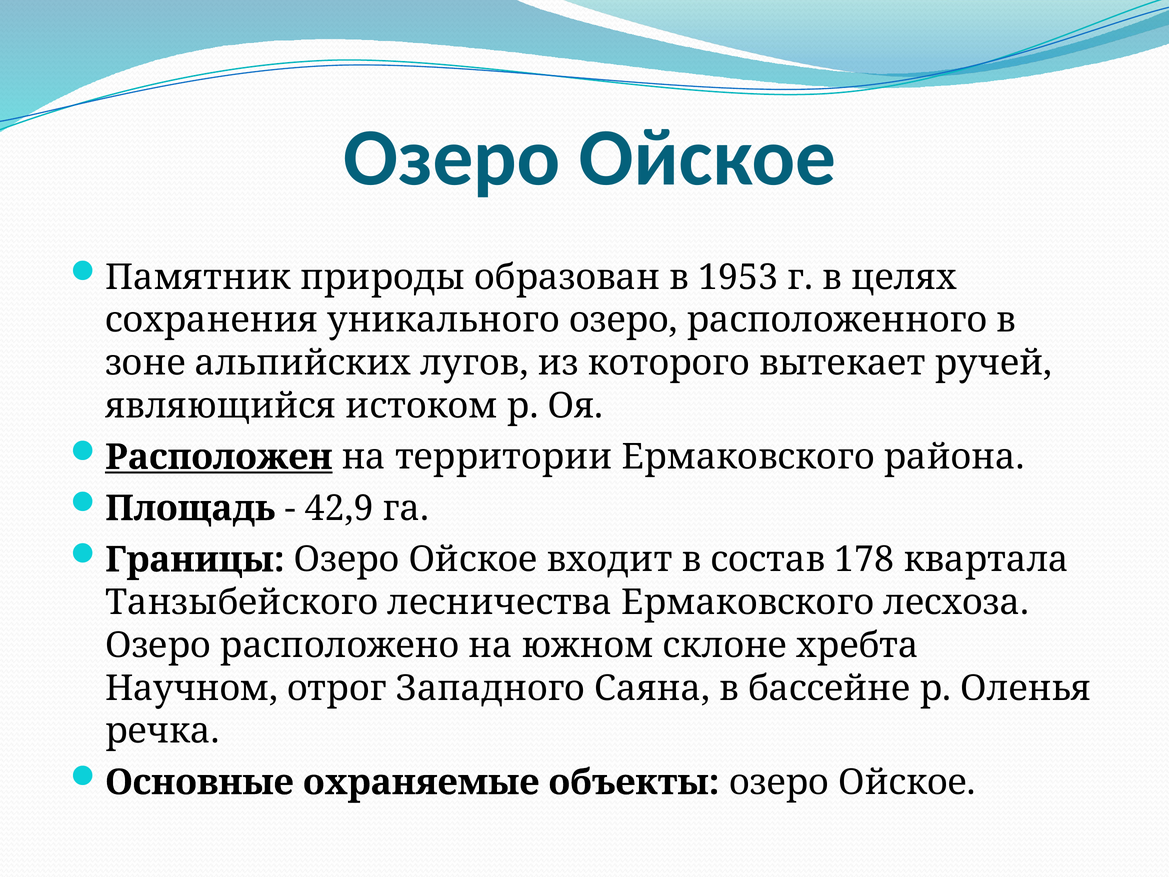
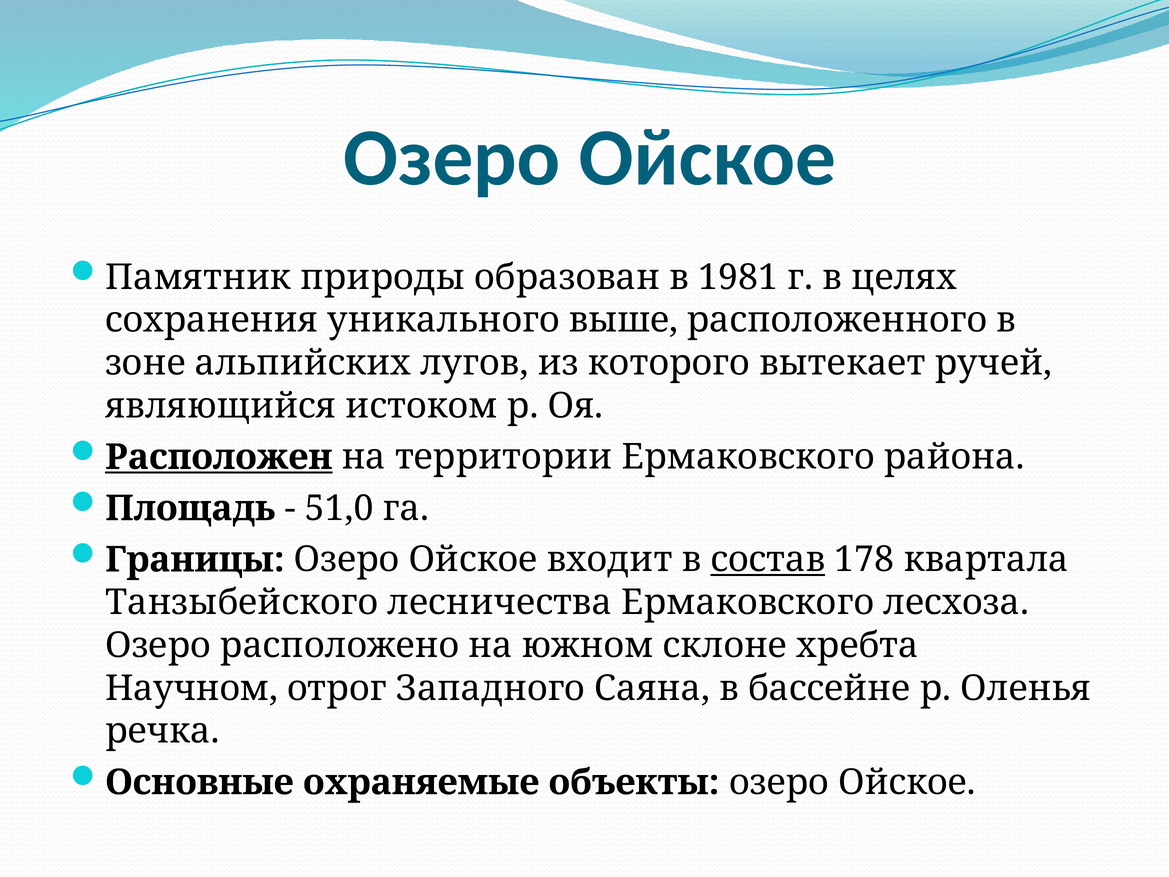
1953: 1953 -> 1981 (738, 277)
уникального озеро: озеро -> выше (623, 320)
42,9: 42,9 -> 51,0 (339, 508)
состав underline: none -> present (768, 560)
